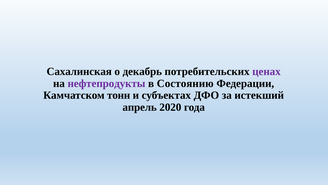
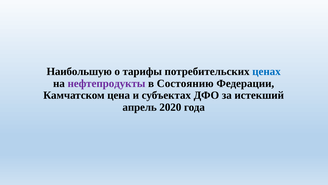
Сахалинская: Сахалинская -> Наибольшую (79, 71)
декабрь: декабрь -> тарифы (142, 71)
ценах colour: purple -> blue (266, 71)
тонн: тонн -> цена (119, 95)
